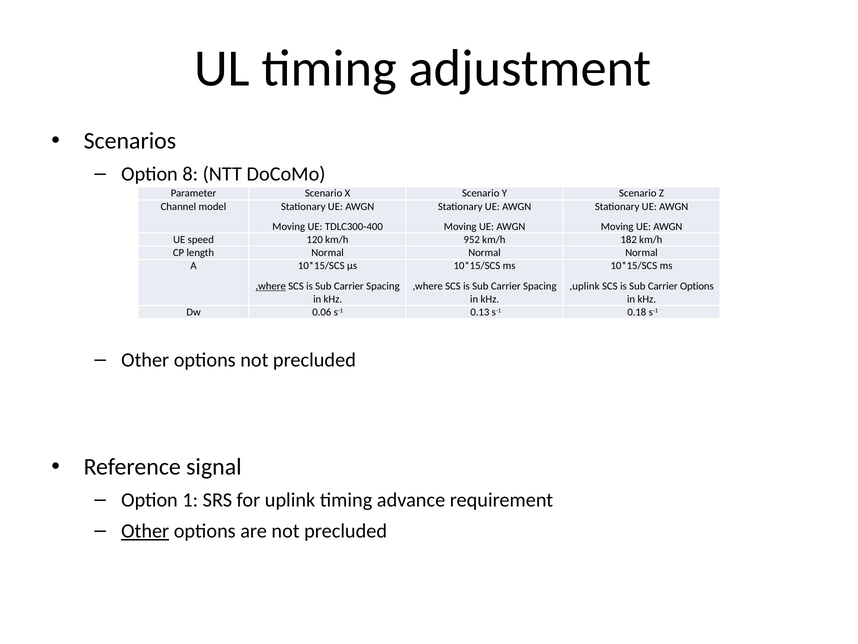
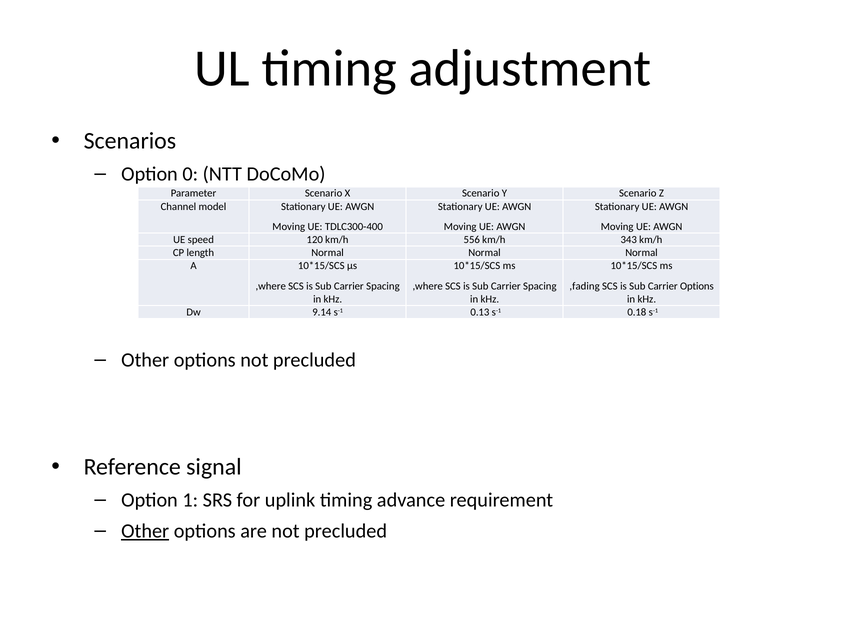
8: 8 -> 0 (190, 174)
952: 952 -> 556 (472, 240)
182: 182 -> 343 (629, 240)
,where underline: present -> none (271, 286)
,uplink: ,uplink -> ,fading (585, 286)
0.06: 0.06 -> 9.14 (322, 312)
